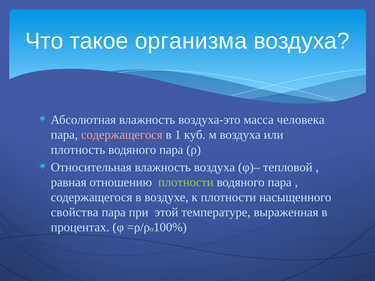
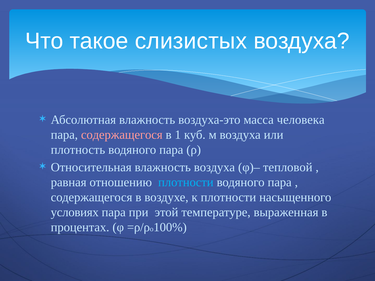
организма: организма -> слизистых (191, 41)
плотности colour: light green -> light blue (186, 182)
свойства: свойства -> условиях (75, 212)
